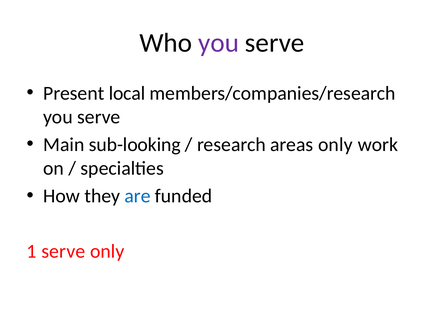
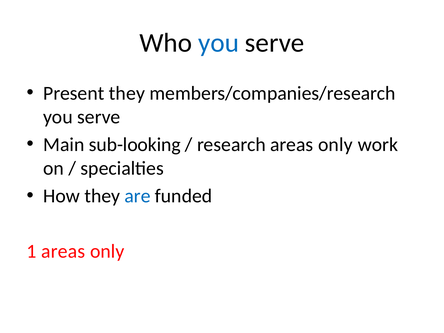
you colour: purple -> blue (219, 43)
Present local: local -> they (127, 93)
1 serve: serve -> areas (63, 251)
